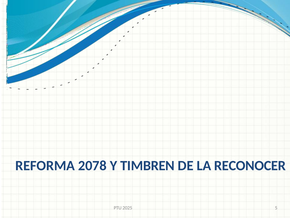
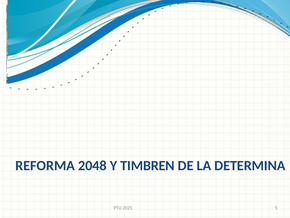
2078: 2078 -> 2048 (92, 165)
RECONOCER: RECONOCER -> DETERMINA (250, 165)
